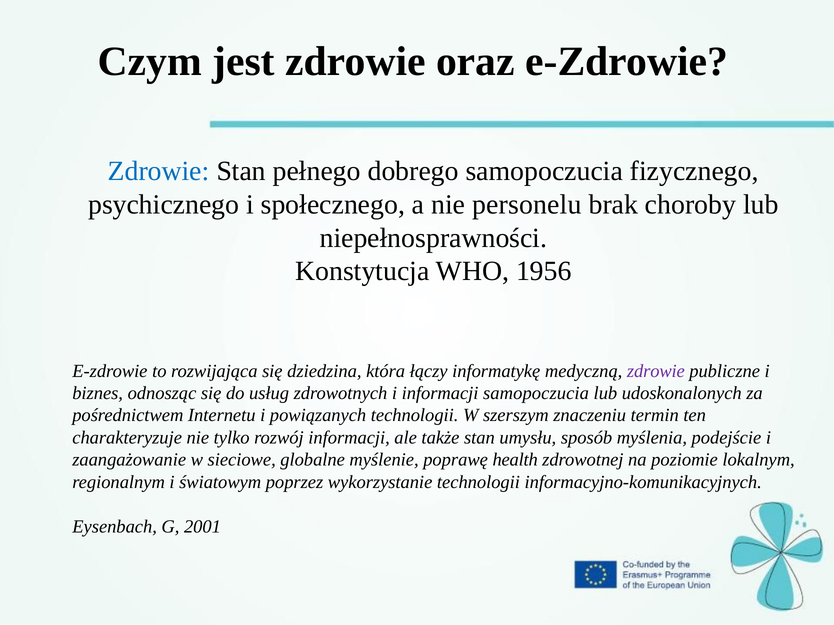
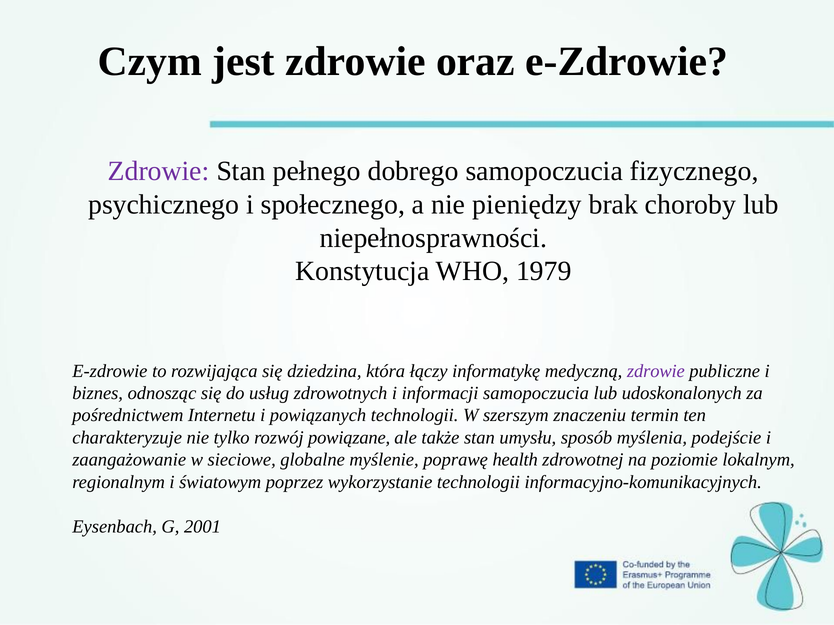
Zdrowie colour: blue -> purple (159, 171)
personelu: personelu -> pieniędzy (527, 205)
1956: 1956 -> 1979 (544, 271)
rozwój informacji: informacji -> powiązane (349, 438)
